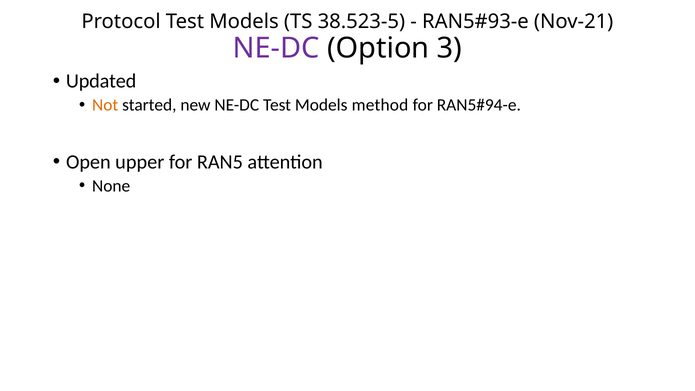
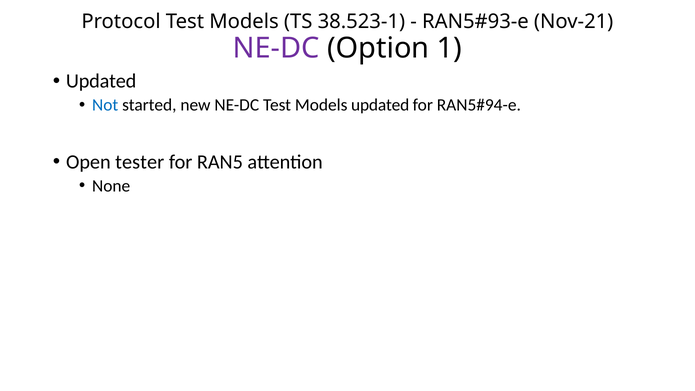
38.523-5: 38.523-5 -> 38.523-1 (361, 21)
3: 3 -> 1 (450, 48)
Not colour: orange -> blue (105, 105)
Models method: method -> updated (380, 105)
upper: upper -> tester (140, 162)
